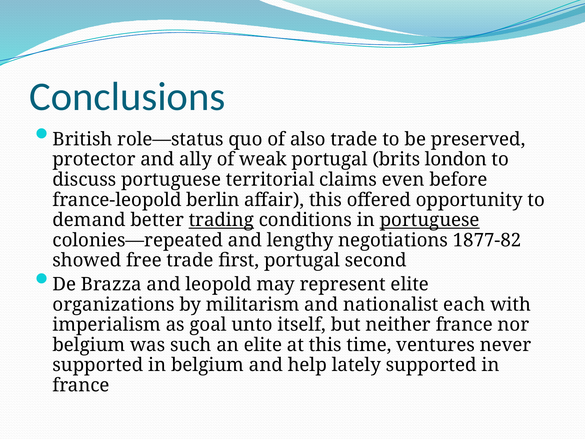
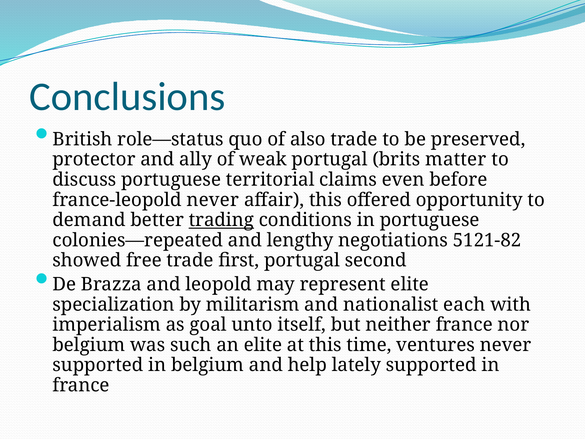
london: london -> matter (456, 159)
france-leopold berlin: berlin -> never (213, 200)
portuguese underline: present -> none (430, 220)
1877-82: 1877-82 -> 5121-82 (487, 240)
organizations: organizations -> specialization (114, 304)
